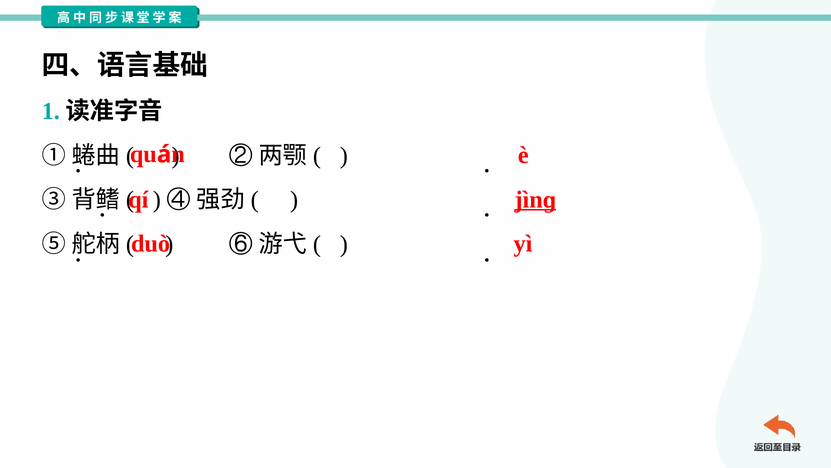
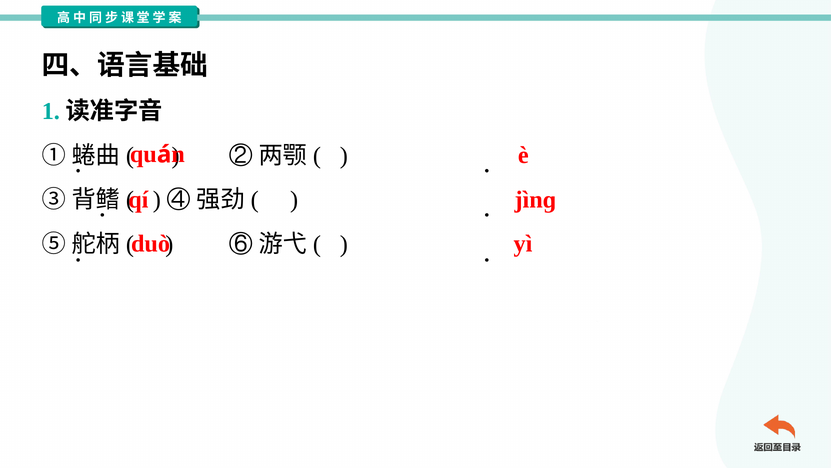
jìnɡ underline: present -> none (535, 199)
